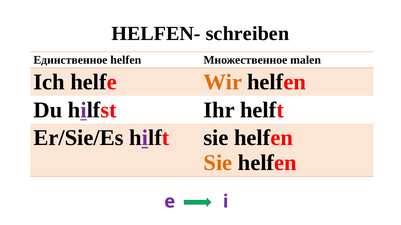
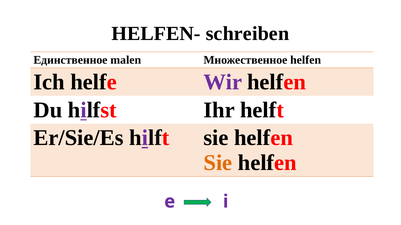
Единственное helfen: helfen -> malen (126, 60)
Множественное malen: malen -> helfen (306, 60)
Wir colour: orange -> purple (223, 82)
